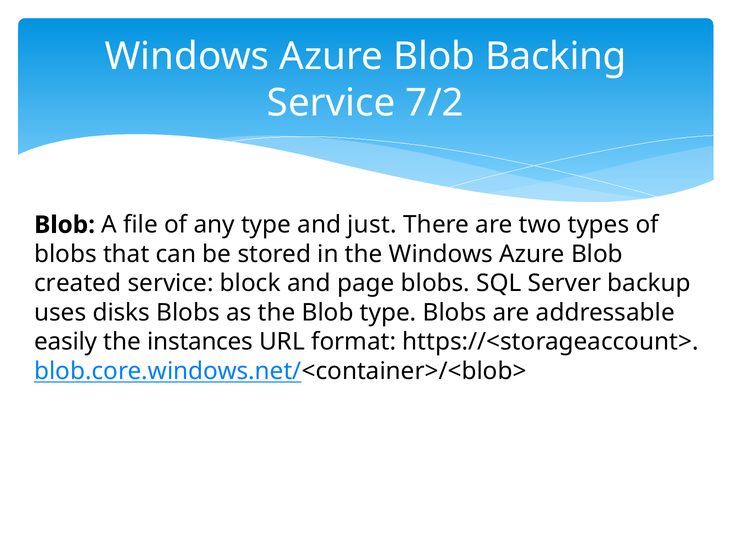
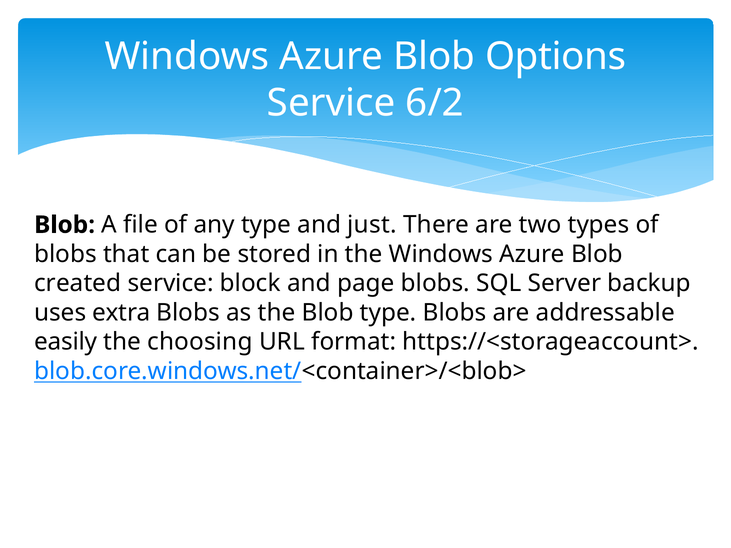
Backing: Backing -> Options (556, 57)
7/2: 7/2 -> 6/2 (435, 103)
disks: disks -> extra (121, 313)
instances: instances -> choosing (200, 342)
